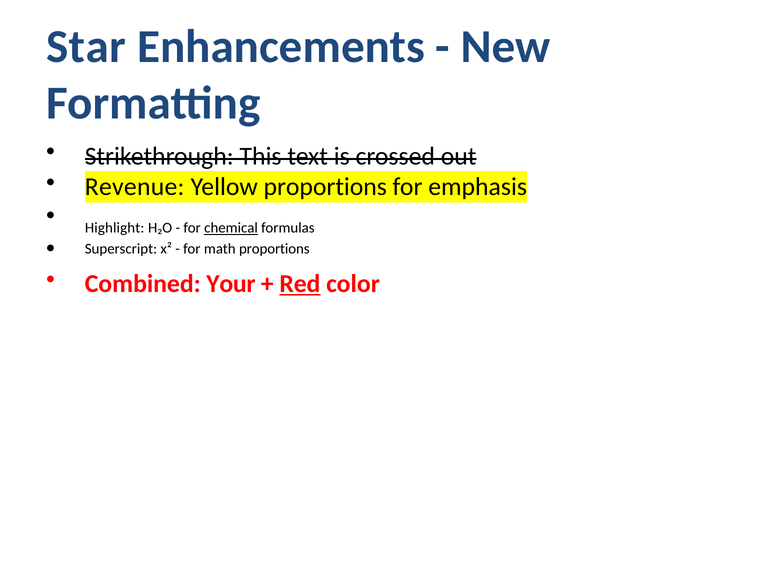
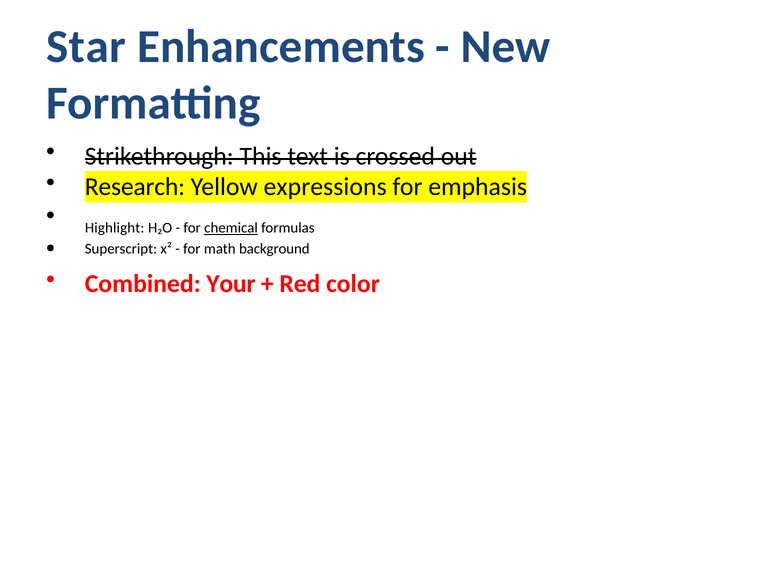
Revenue: Revenue -> Research (135, 187)
Yellow proportions: proportions -> expressions (325, 187)
math proportions: proportions -> background (274, 249)
Red underline: present -> none (300, 284)
